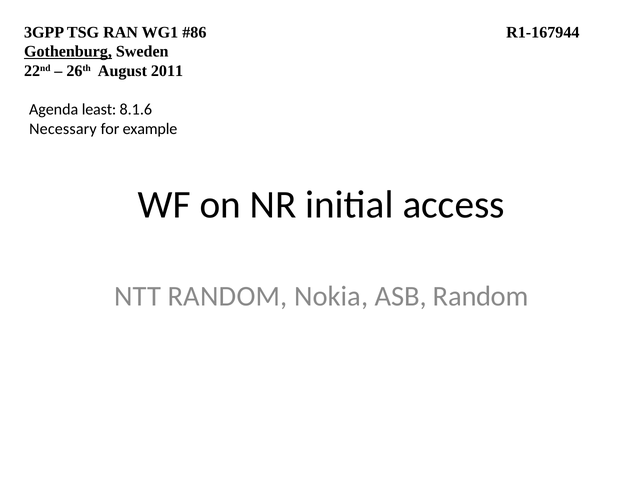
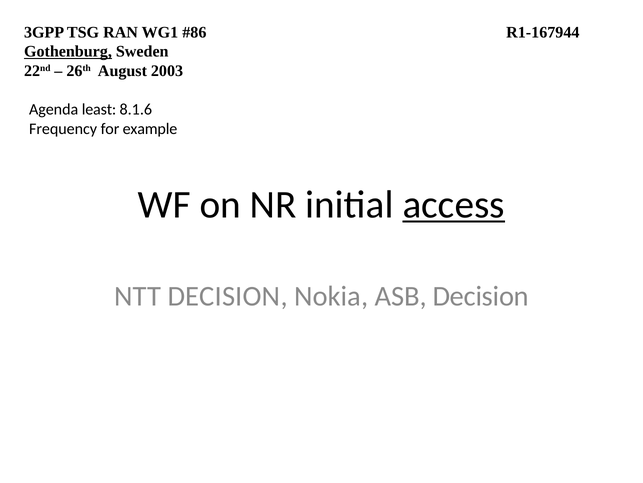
2011: 2011 -> 2003 (167, 71)
Necessary: Necessary -> Frequency (63, 129)
access underline: none -> present (454, 204)
NTT RANDOM: RANDOM -> DECISION (228, 296)
ASB Random: Random -> Decision (481, 296)
